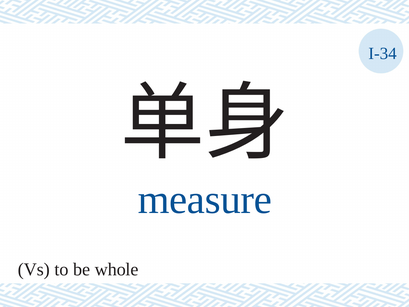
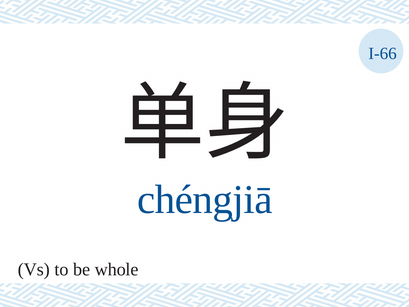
I-34: I-34 -> I-66 (383, 54)
measure: measure -> chéngjiā (205, 200)
